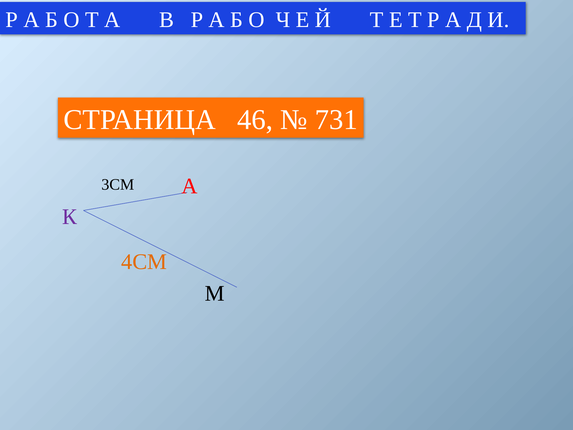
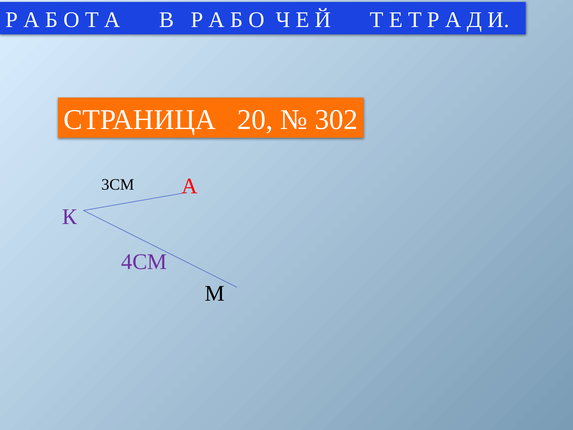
46: 46 -> 20 (255, 120)
731: 731 -> 302 (336, 120)
4СМ colour: orange -> purple (144, 262)
